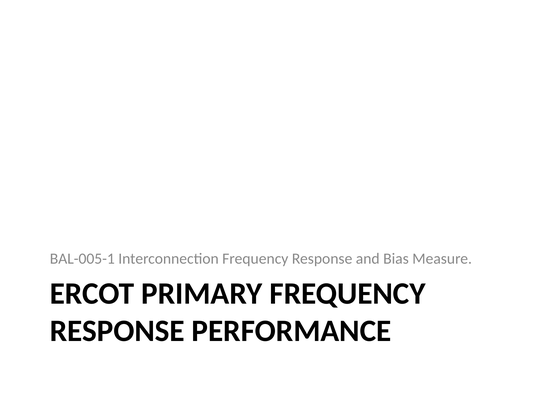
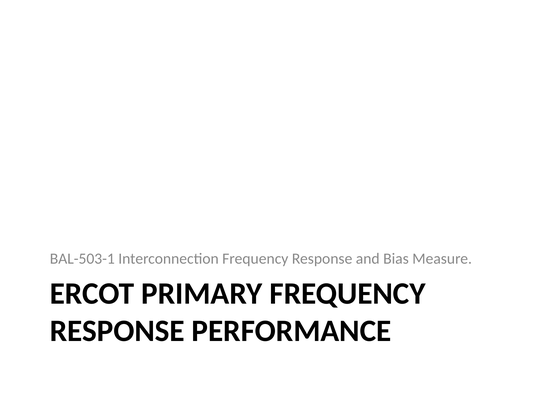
BAL-005-1: BAL-005-1 -> BAL-503-1 (82, 259)
